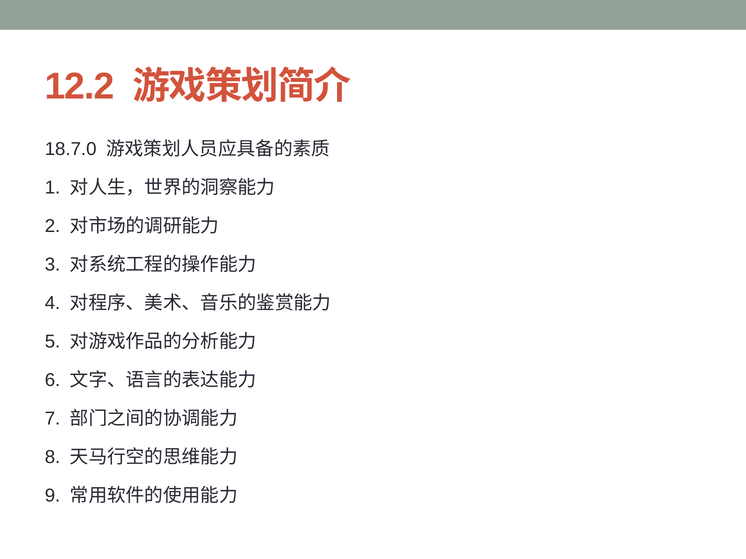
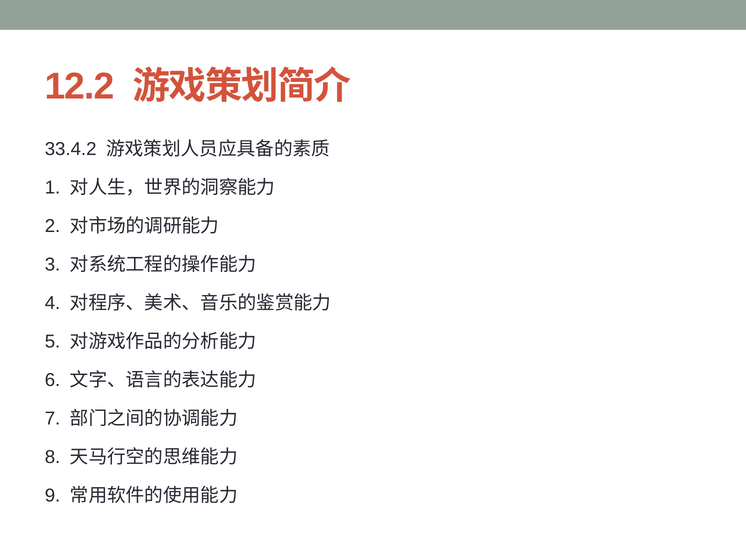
18.7.0: 18.7.0 -> 33.4.2 (71, 149)
